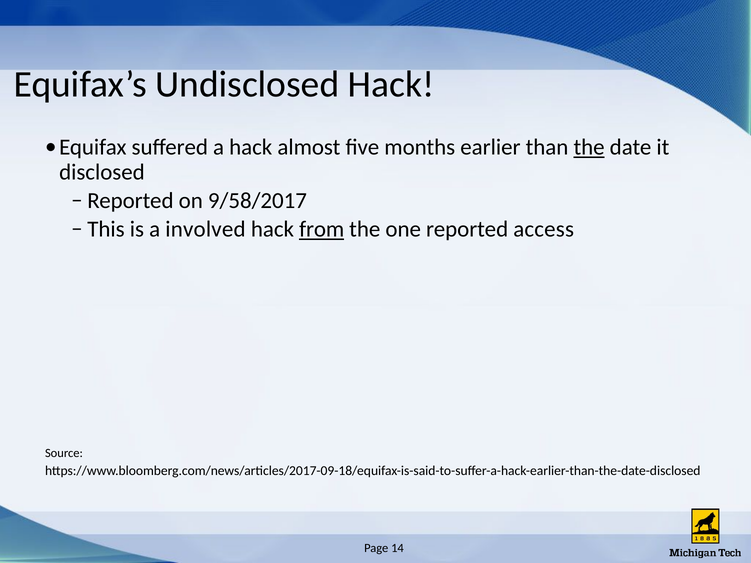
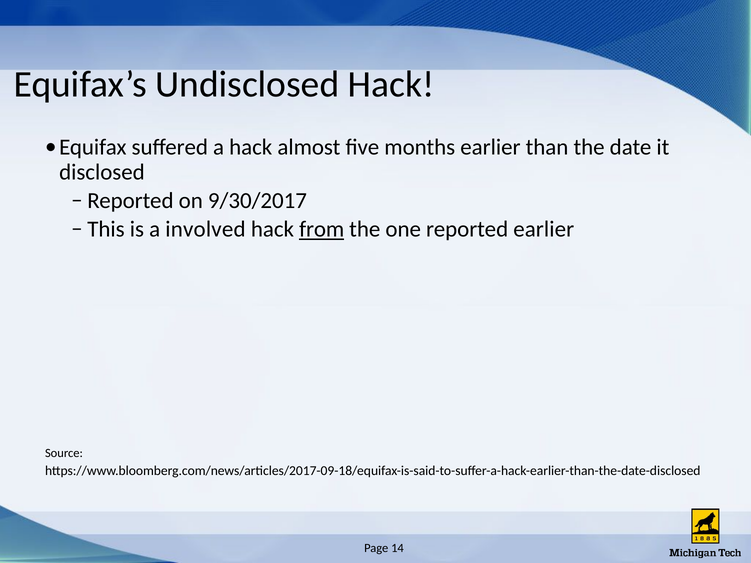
the underline: present -> none (589, 147)
9/58/2017: 9/58/2017 -> 9/30/2017 (257, 201)
reported access: access -> earlier (544, 229)
